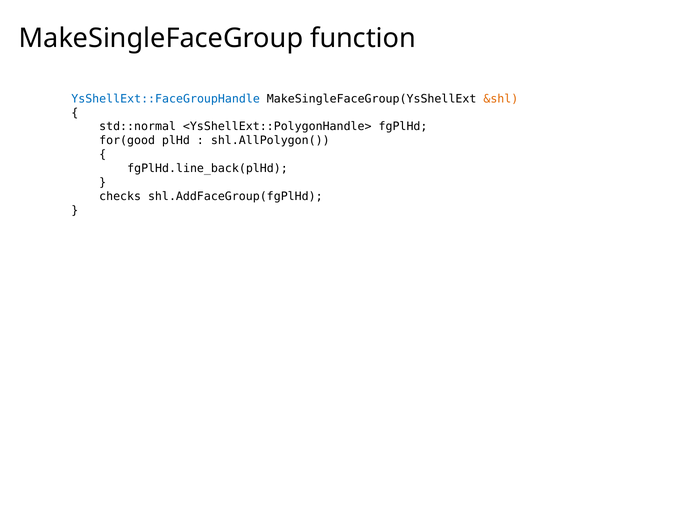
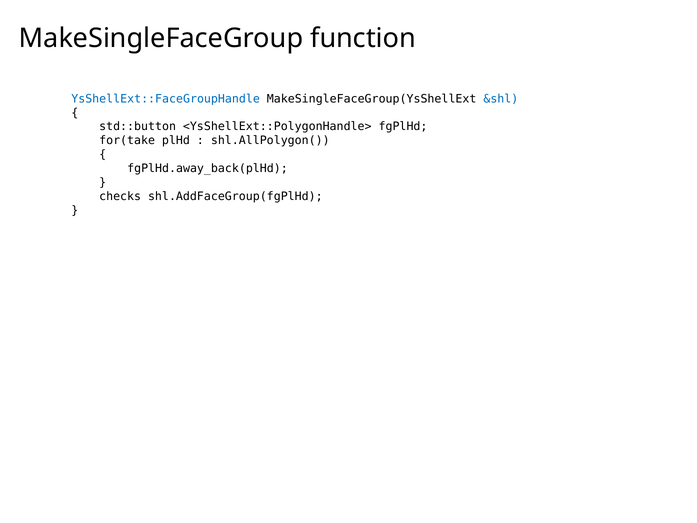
&shl colour: orange -> blue (501, 99)
std::normal: std::normal -> std::button (138, 127)
for(good: for(good -> for(take (127, 141)
fgPlHd.line_back(plHd: fgPlHd.line_back(plHd -> fgPlHd.away_back(plHd (207, 168)
